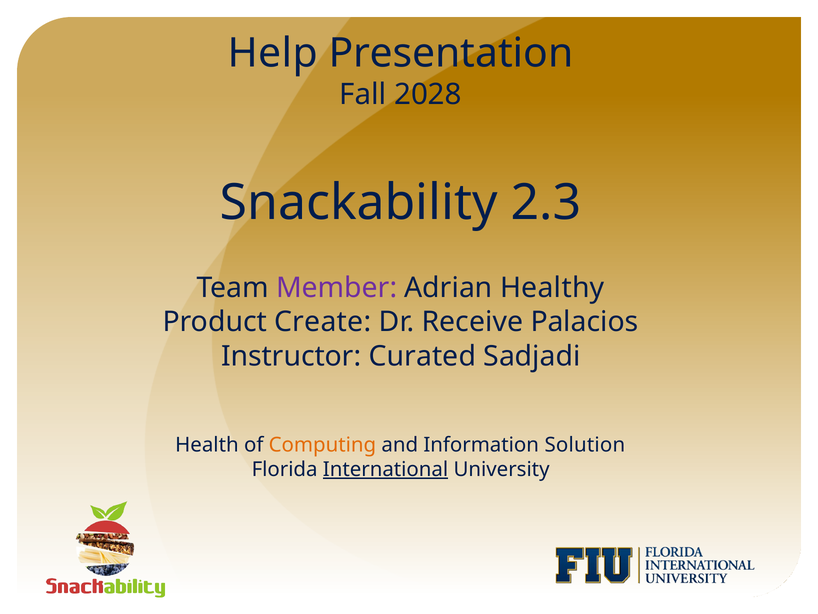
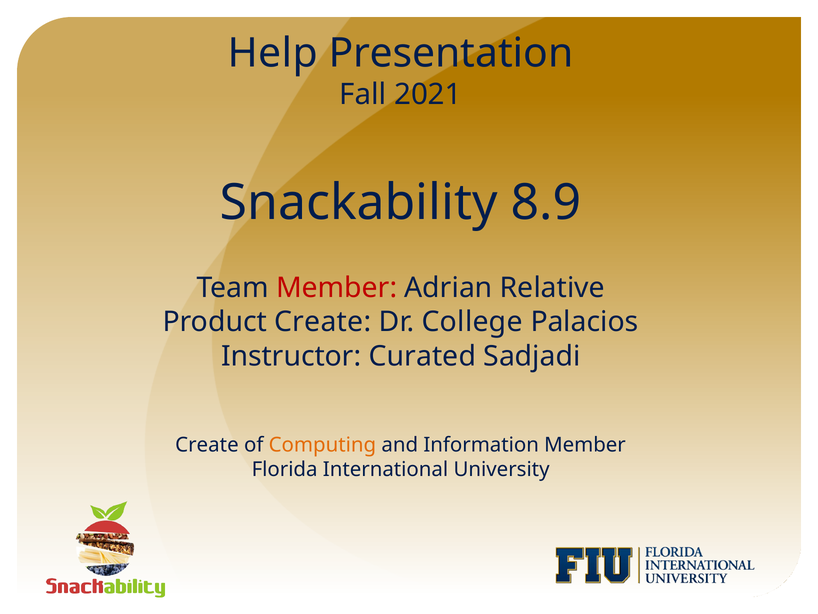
2028: 2028 -> 2021 (428, 95)
2.3: 2.3 -> 8.9 (546, 203)
Member colour: purple -> red (337, 288)
Healthy: Healthy -> Relative (552, 288)
Receive: Receive -> College (472, 322)
Health: Health -> Create (207, 445)
Information Solution: Solution -> Member (585, 445)
International underline: present -> none (386, 469)
